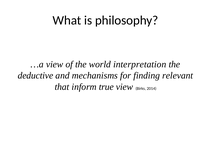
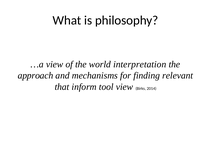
deductive: deductive -> approach (35, 76)
true: true -> tool (106, 87)
